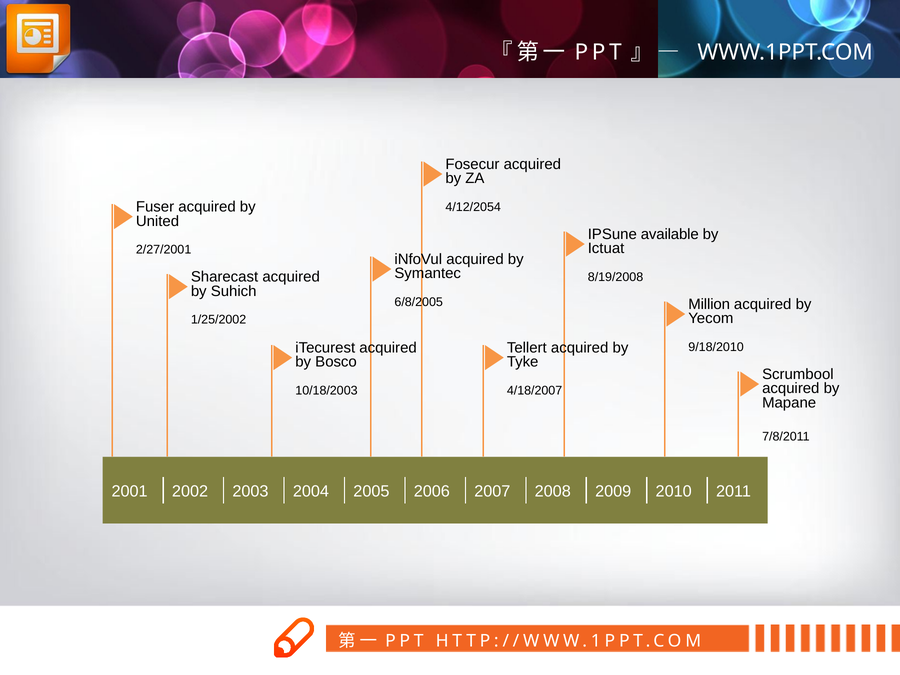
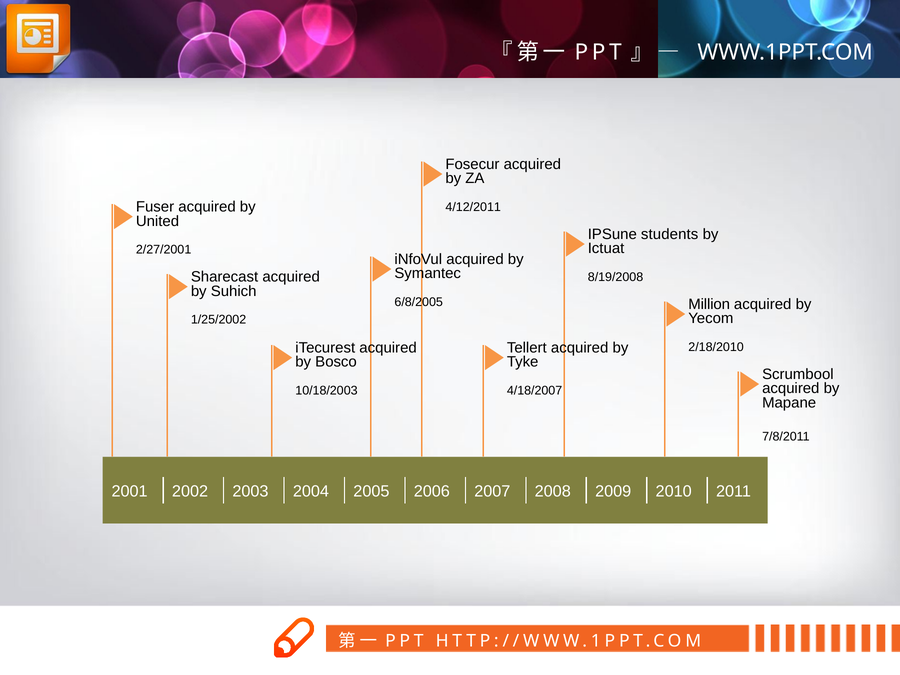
4/12/2054: 4/12/2054 -> 4/12/2011 (473, 207)
available: available -> students (670, 234)
9/18/2010: 9/18/2010 -> 2/18/2010 (716, 347)
